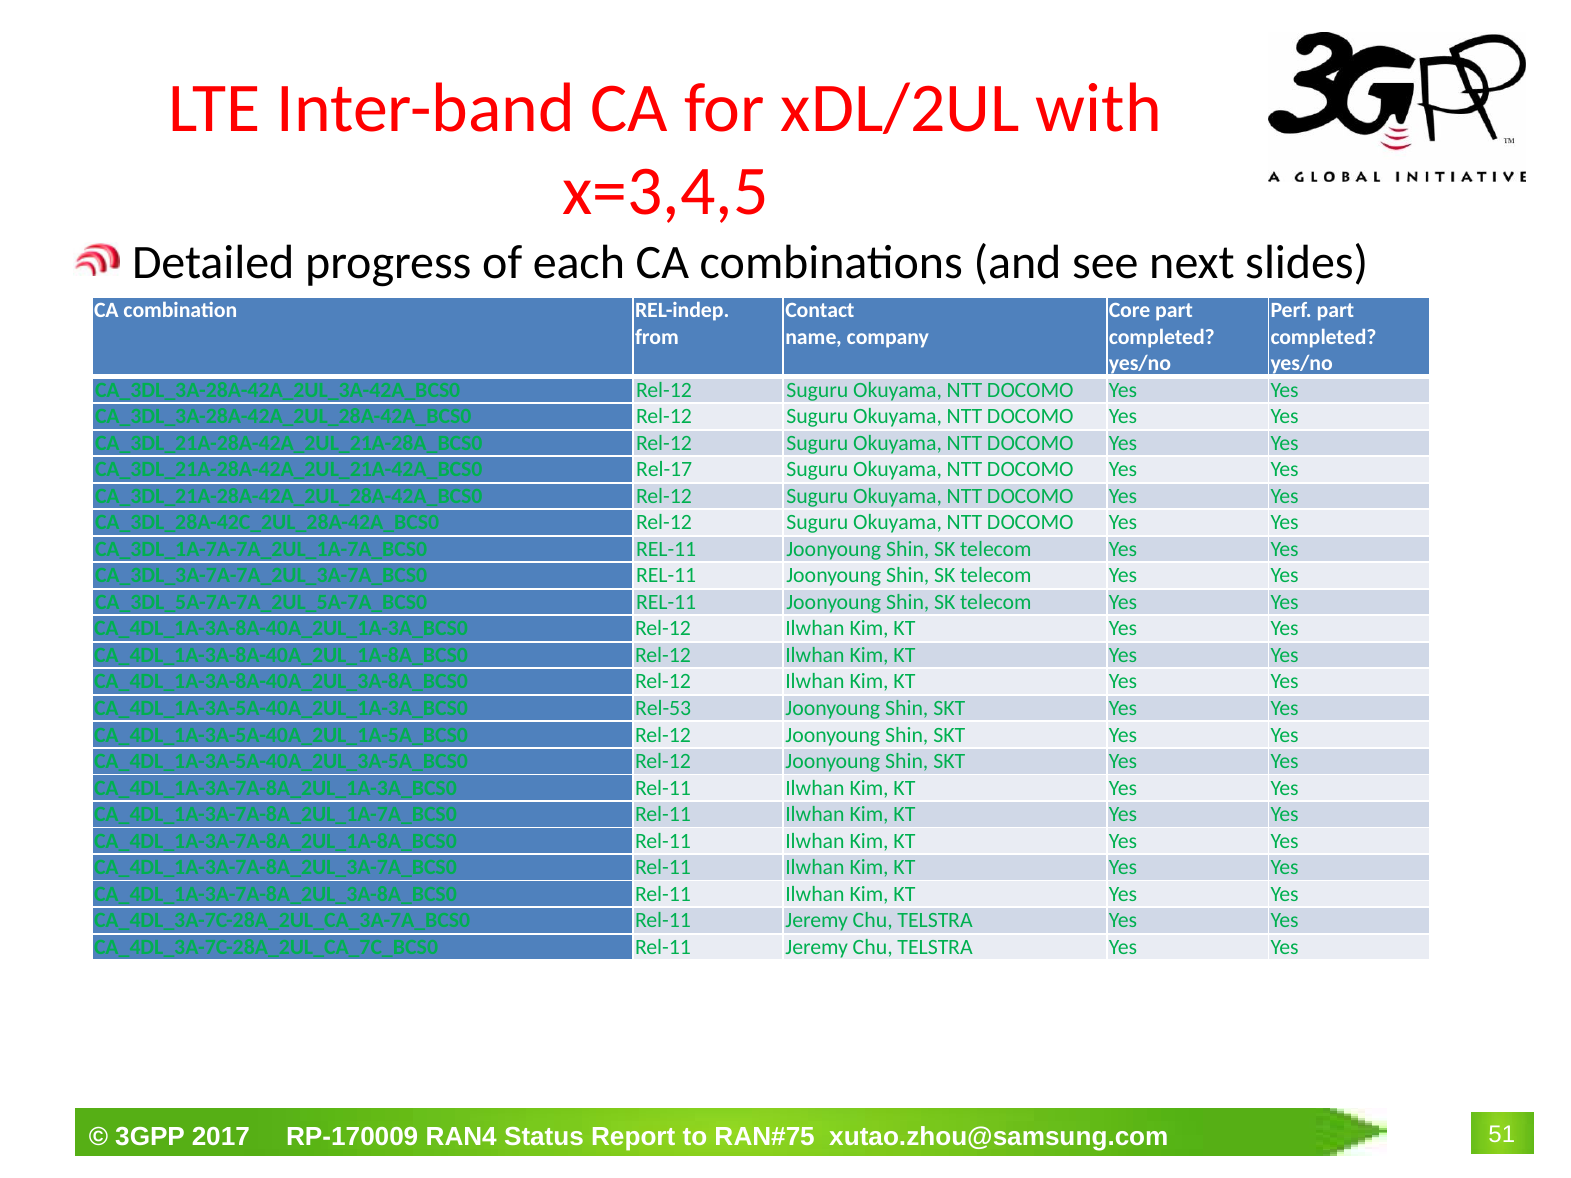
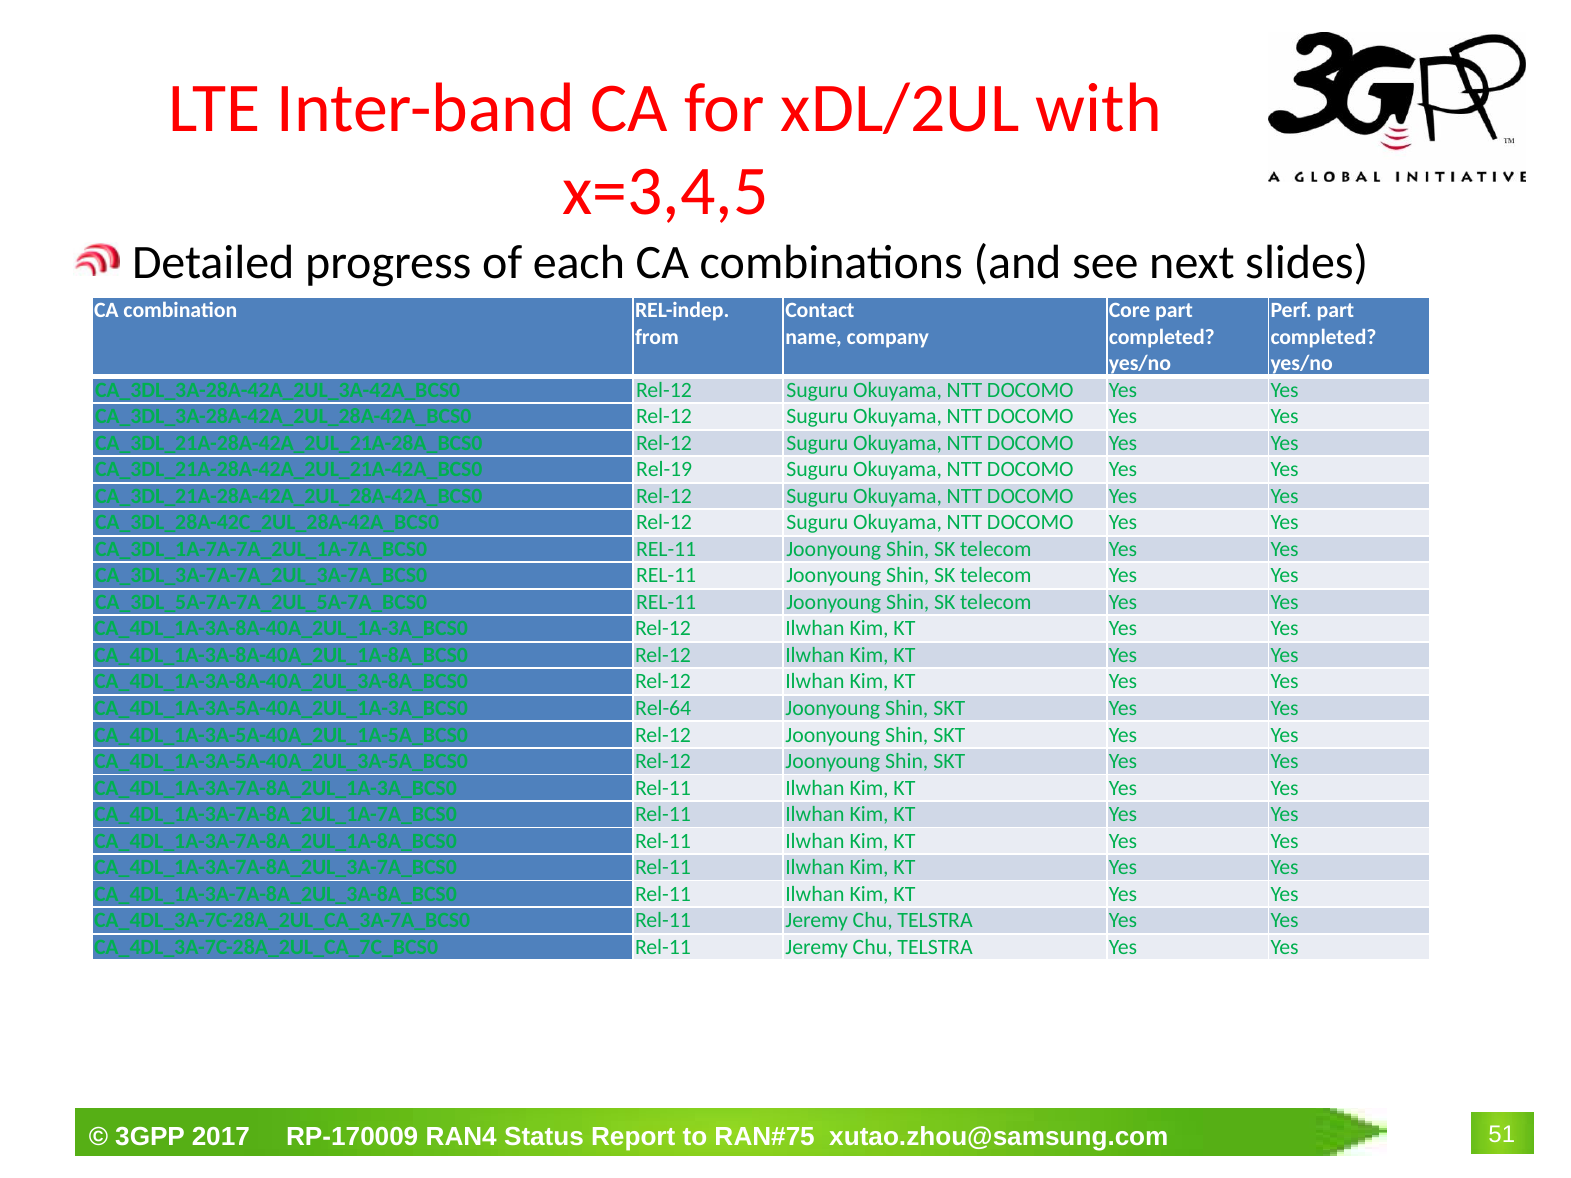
Rel-17: Rel-17 -> Rel-19 (664, 470)
Rel-53: Rel-53 -> Rel-64 (663, 708)
